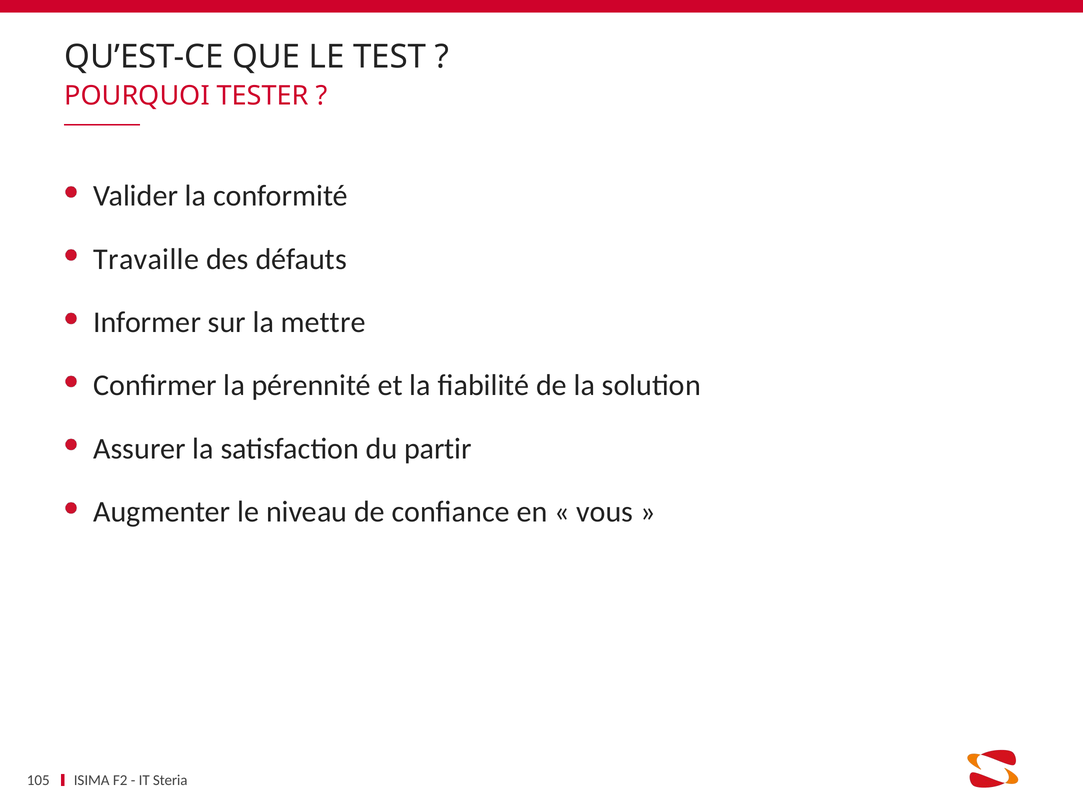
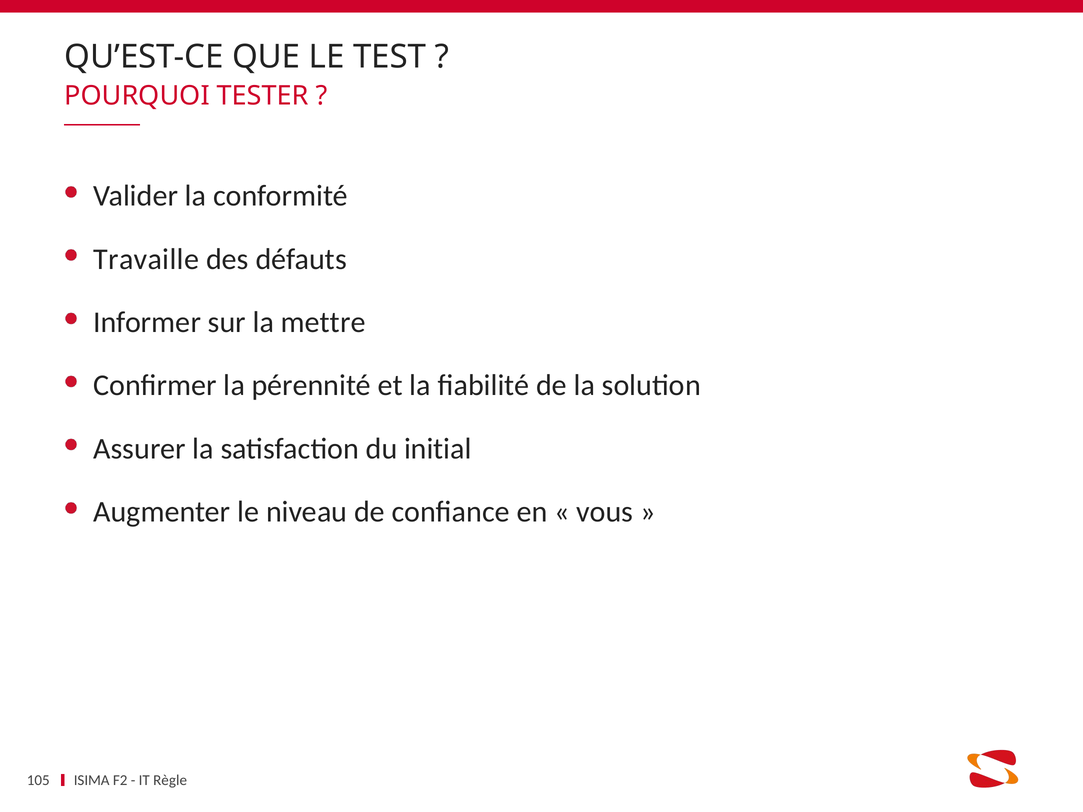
partir: partir -> initial (438, 449)
Steria: Steria -> Règle (170, 781)
